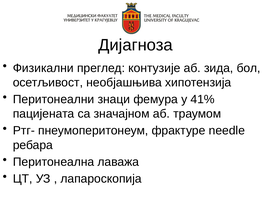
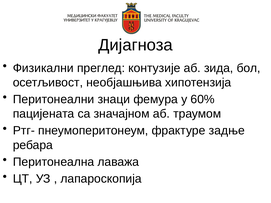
41%: 41% -> 60% (203, 99)
needle: needle -> задње (227, 131)
